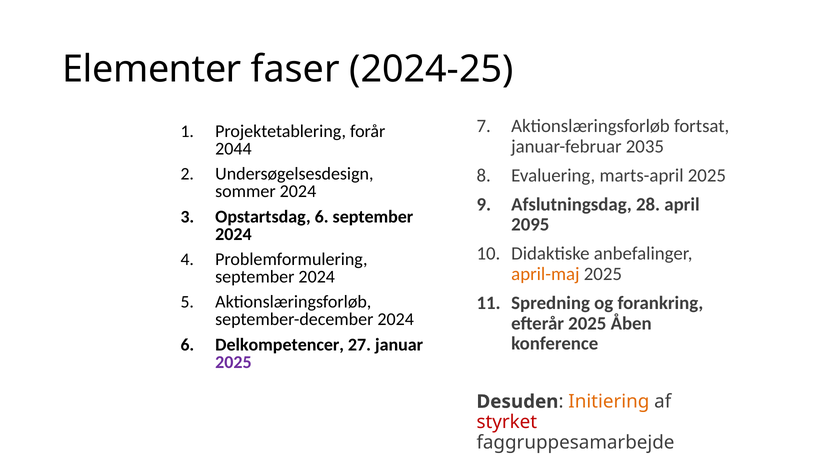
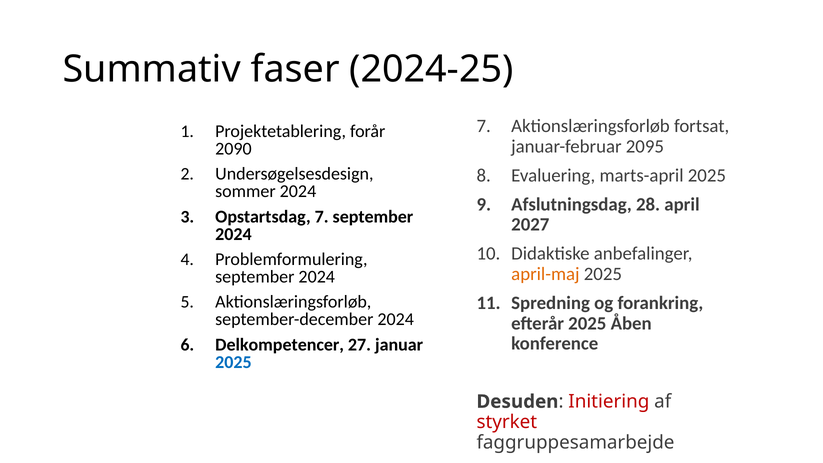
Elementer: Elementer -> Summativ (152, 69)
2035: 2035 -> 2095 (645, 146)
2044: 2044 -> 2090 (233, 149)
Opstartsdag 6: 6 -> 7 (322, 217)
2095: 2095 -> 2027 (530, 225)
2025 colour: purple -> blue (233, 362)
Initiering colour: orange -> red (609, 402)
